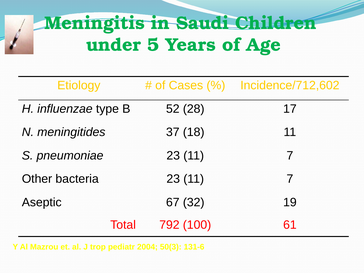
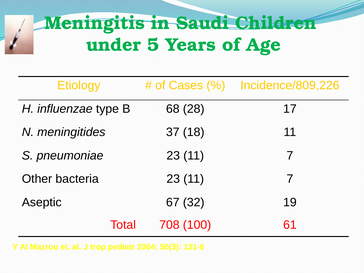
Incidence/712,602: Incidence/712,602 -> Incidence/809,226 (290, 85)
52: 52 -> 68 (173, 109)
792: 792 -> 708 (169, 225)
